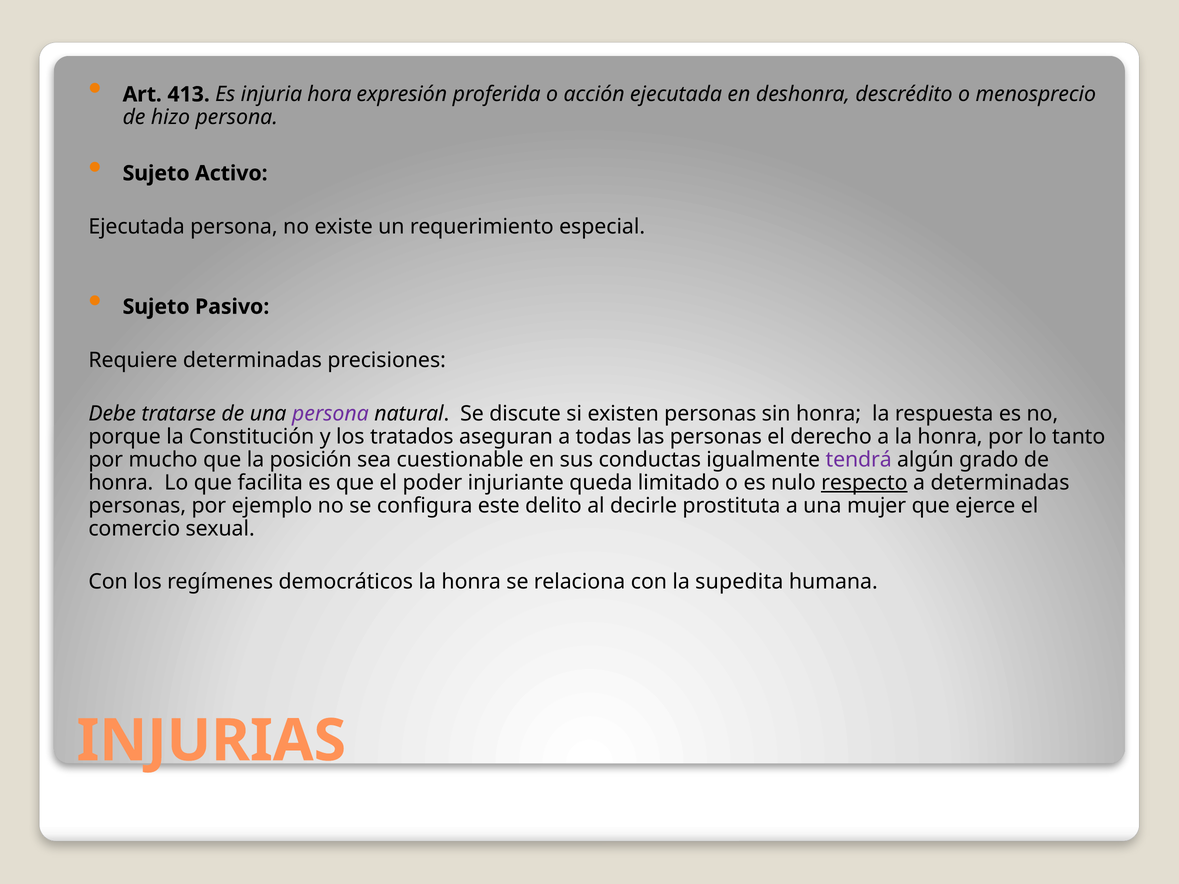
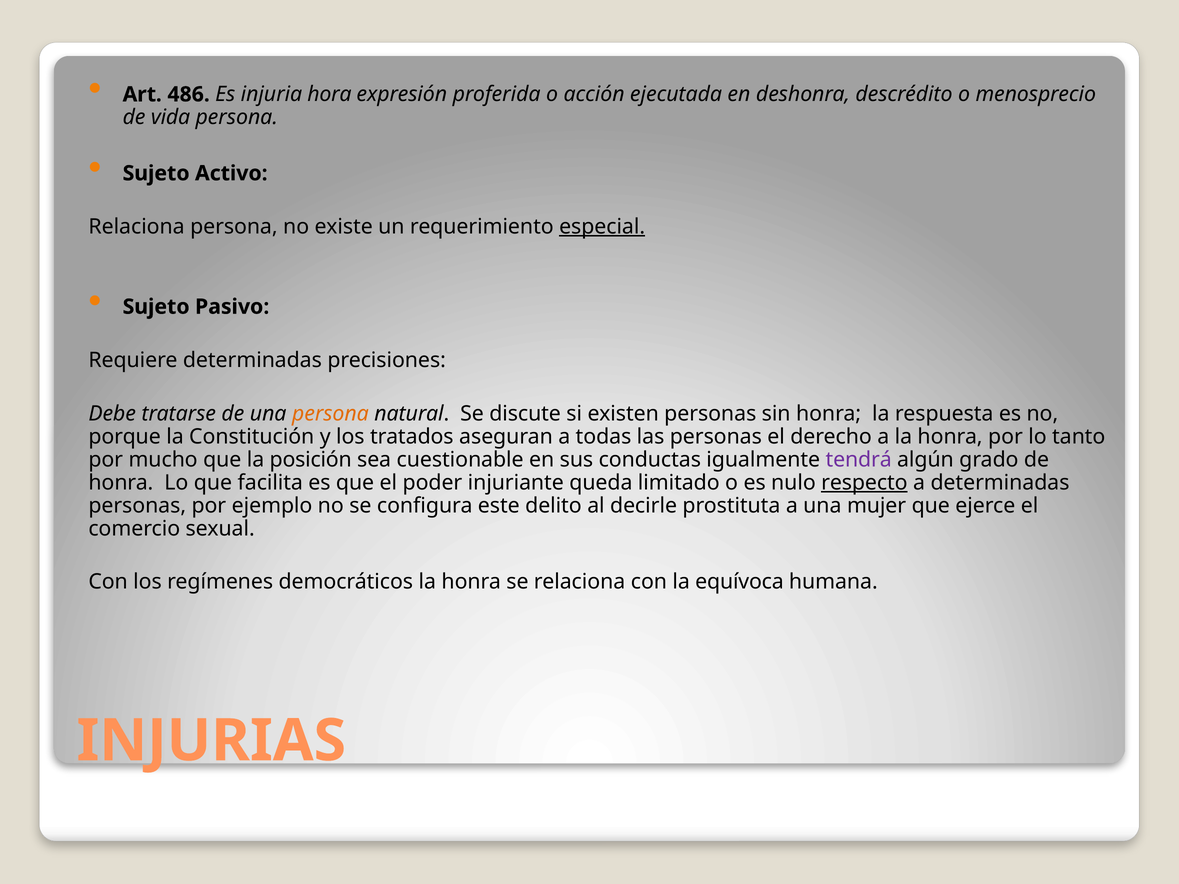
413: 413 -> 486 (189, 94)
hizo: hizo -> vida (171, 117)
Ejecutada: Ejecutada -> Relaciona (137, 227)
especial underline: none -> present (602, 227)
persona colour: purple -> orange (330, 414)
supedita: supedita -> equívoca (739, 582)
